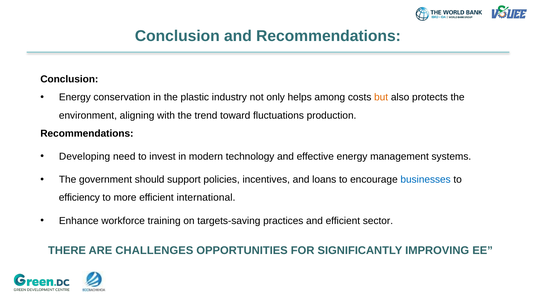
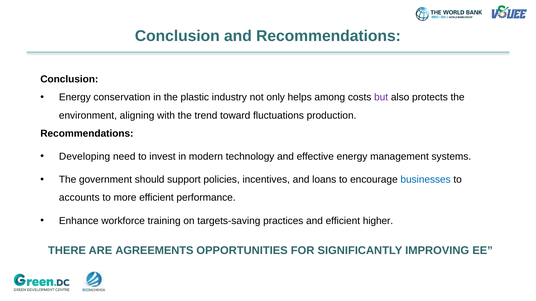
but colour: orange -> purple (381, 97)
efficiency: efficiency -> accounts (79, 198)
international: international -> performance (206, 198)
sector: sector -> higher (378, 221)
CHALLENGES: CHALLENGES -> AGREEMENTS (154, 251)
